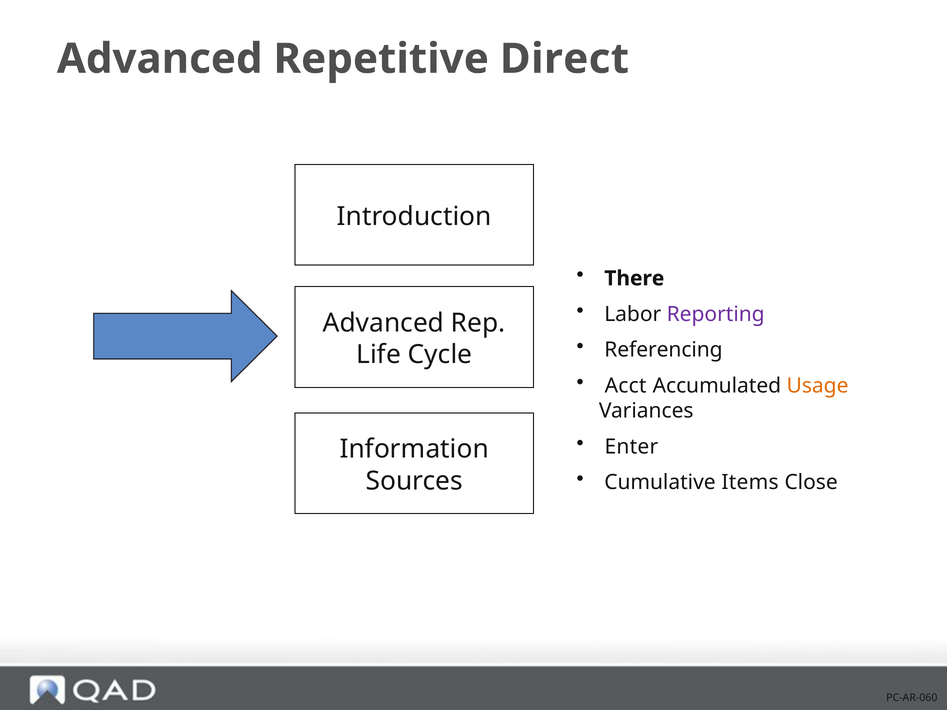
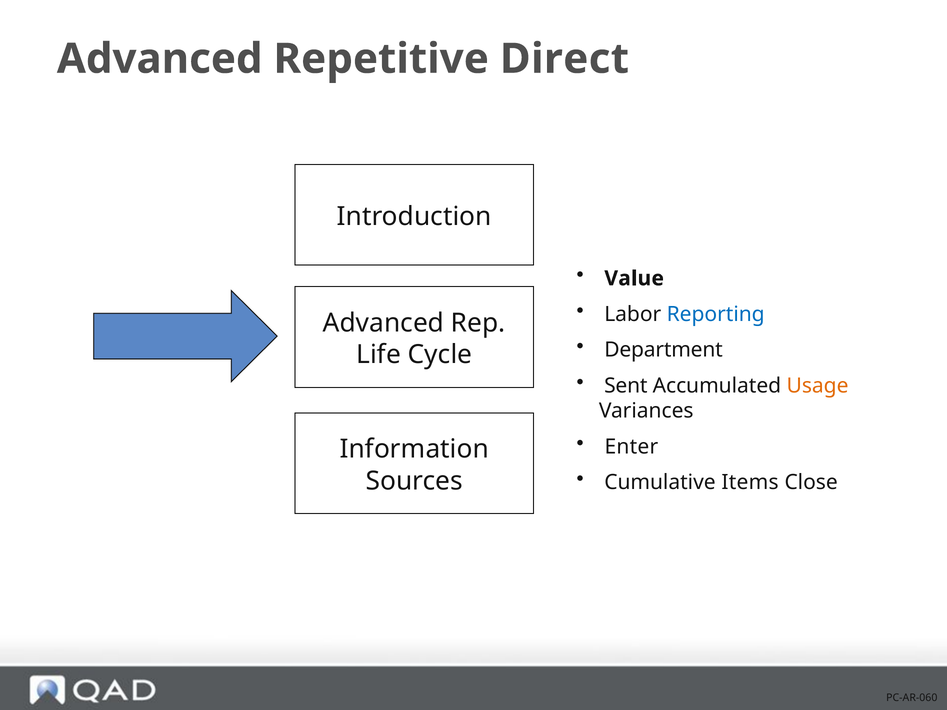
There: There -> Value (634, 279)
Reporting colour: purple -> blue (716, 314)
Referencing: Referencing -> Department (664, 350)
Acct: Acct -> Sent (626, 386)
